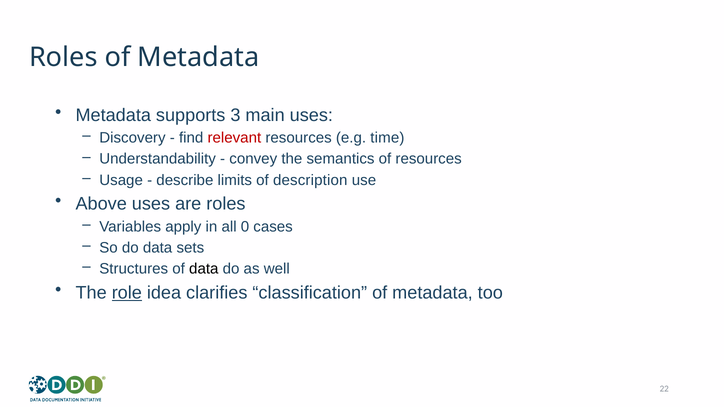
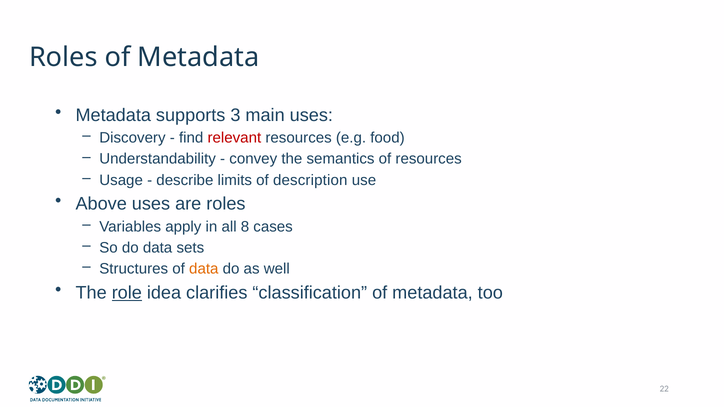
time: time -> food (387, 138)
0: 0 -> 8 (245, 227)
data colour: black -> orange (204, 269)
